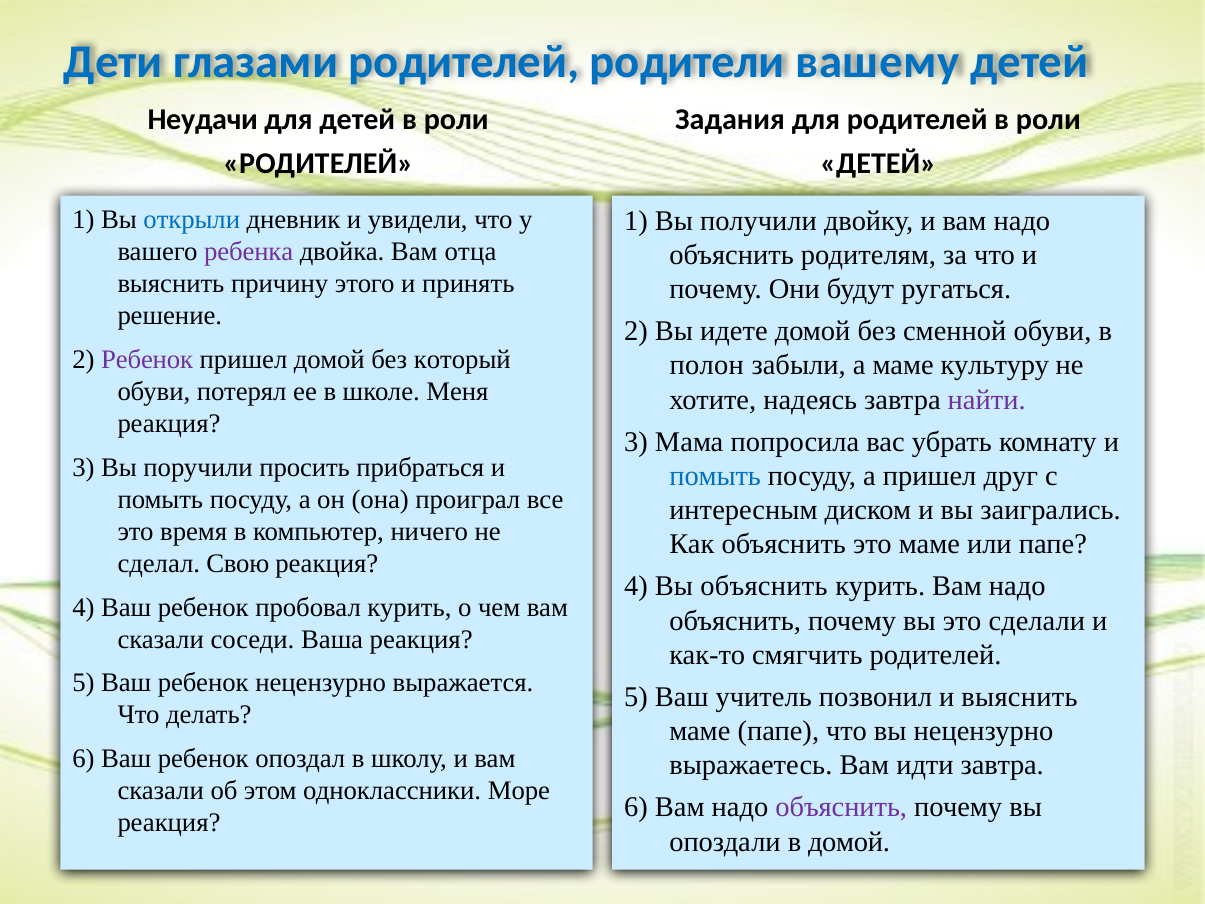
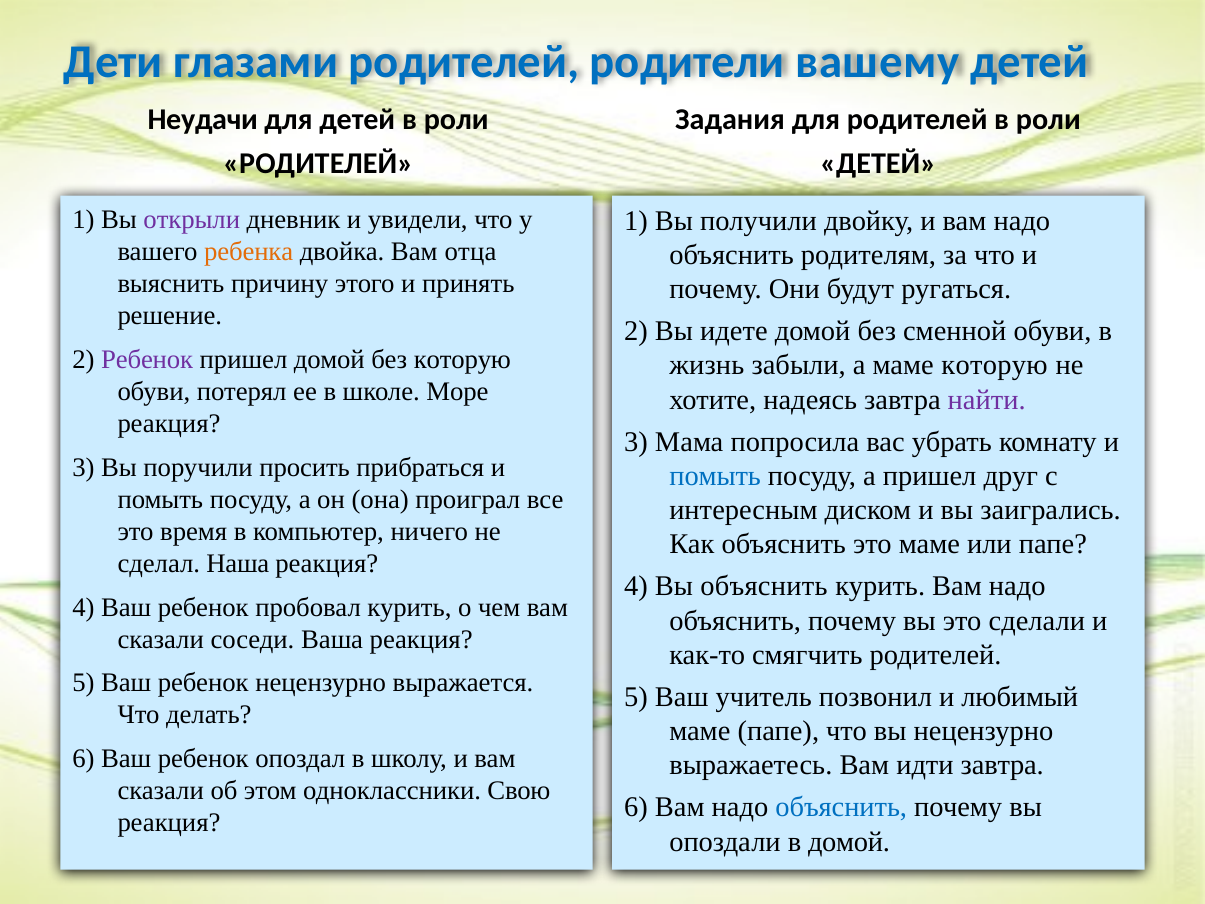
открыли colour: blue -> purple (192, 220)
ребенка colour: purple -> orange (249, 252)
без который: который -> которую (462, 359)
полон: полон -> жизнь (707, 365)
маме культуру: культуру -> которую (995, 365)
Меня: Меня -> Море (457, 392)
Свою: Свою -> Наша (238, 564)
и выяснить: выяснить -> любимый (1020, 697)
Море: Море -> Свою (519, 790)
объяснить colour: purple -> blue (841, 807)
